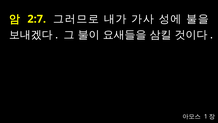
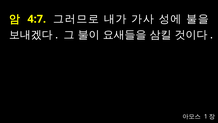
2:7: 2:7 -> 4:7 (37, 19)
